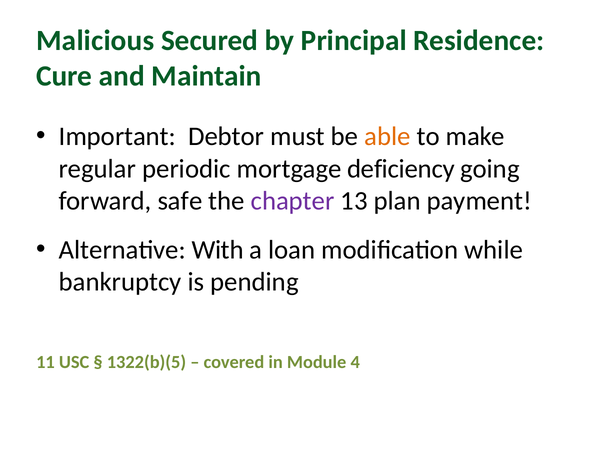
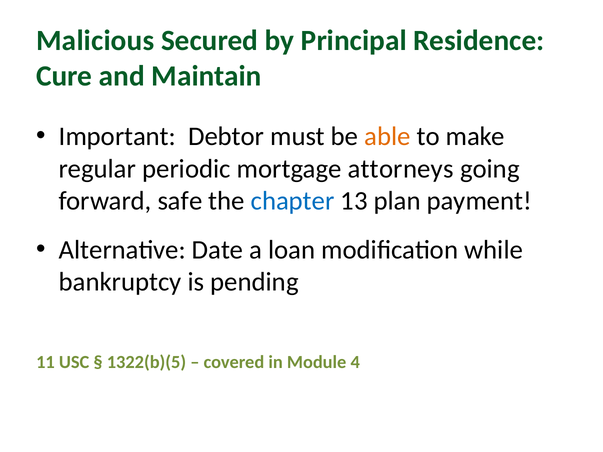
deficiency: deficiency -> attorneys (401, 169)
chapter colour: purple -> blue (293, 201)
With: With -> Date (218, 250)
